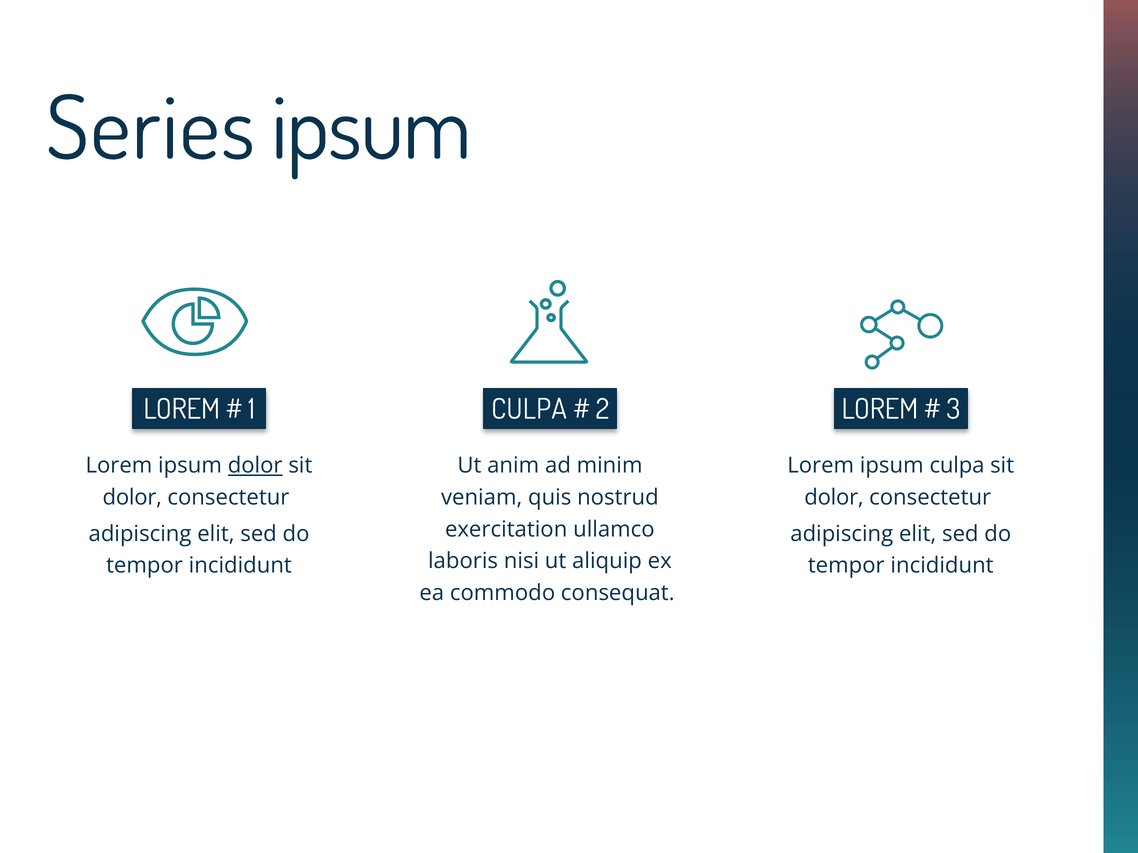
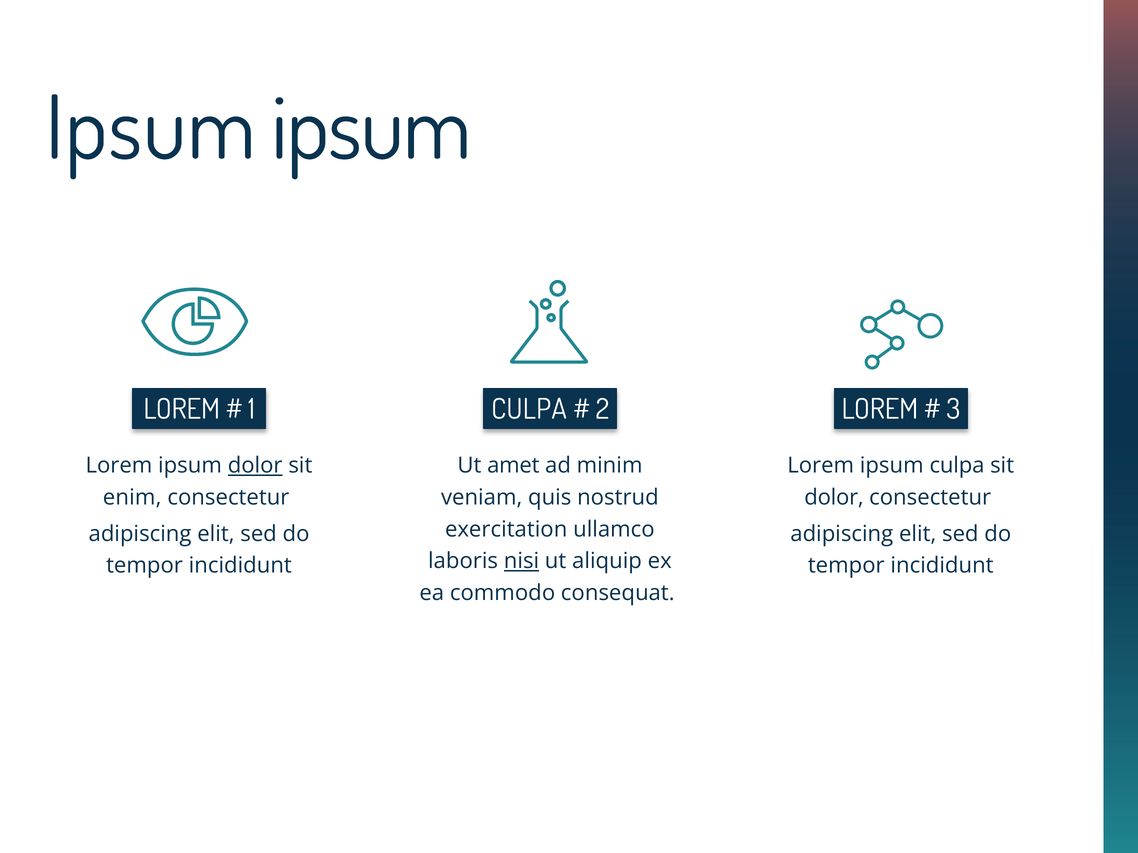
Series: Series -> Ipsum (150, 130)
anim: anim -> amet (513, 466)
dolor: dolor -> enim (132, 498)
nisi underline: none -> present (522, 561)
